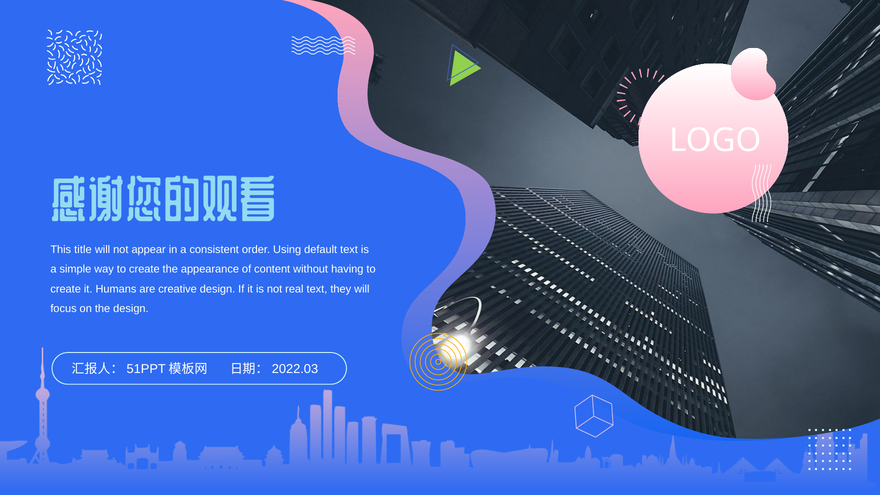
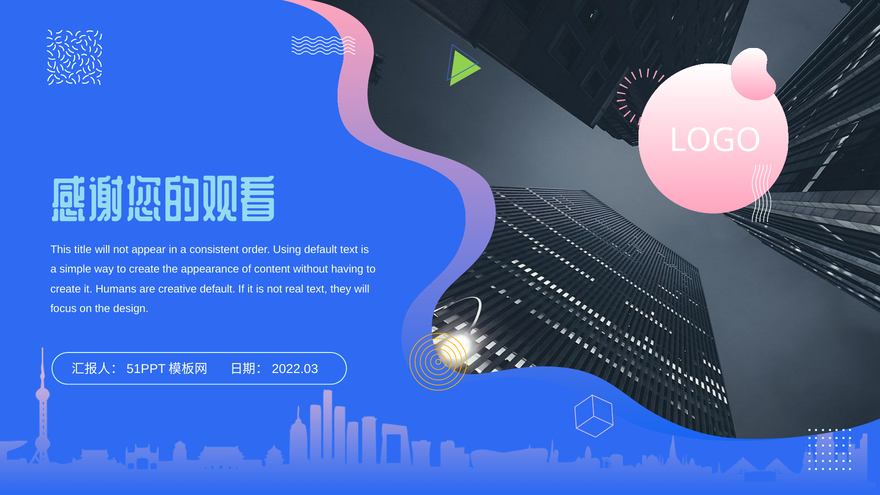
creative design: design -> default (218, 289)
